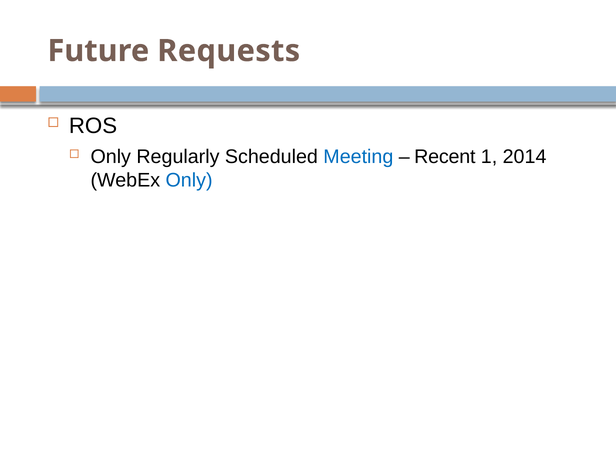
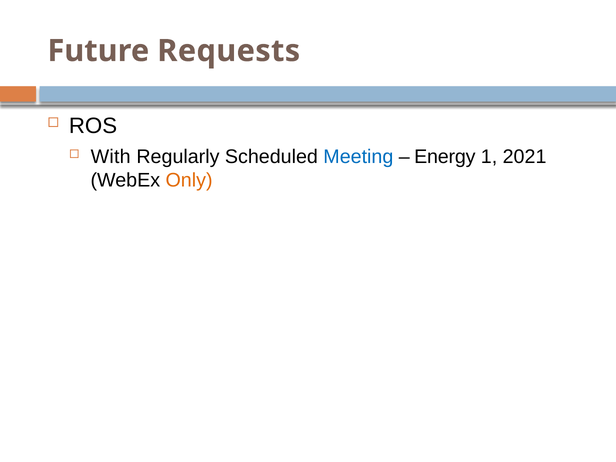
Only: Only -> With (111, 157)
Recent: Recent -> Energy (445, 157)
2014: 2014 -> 2021 (525, 157)
Only colour: blue -> orange (189, 180)
